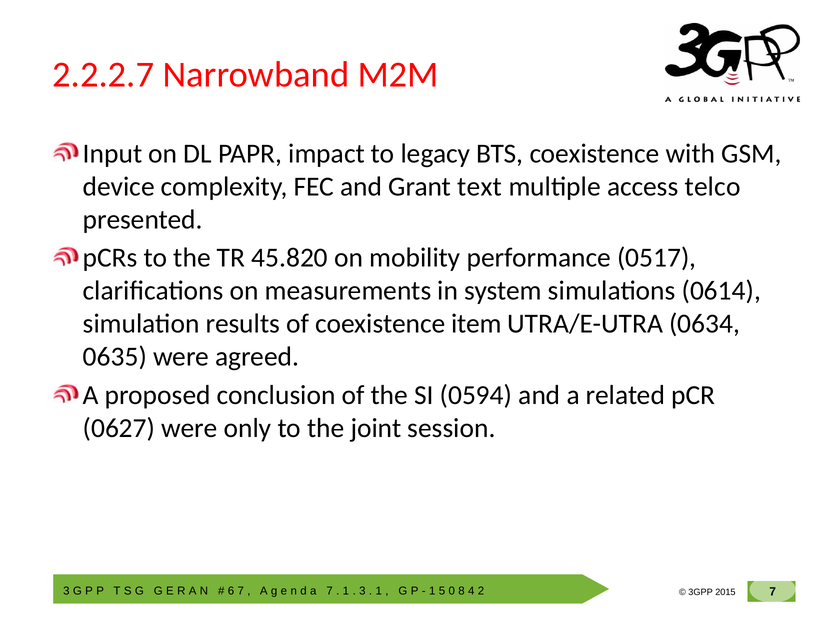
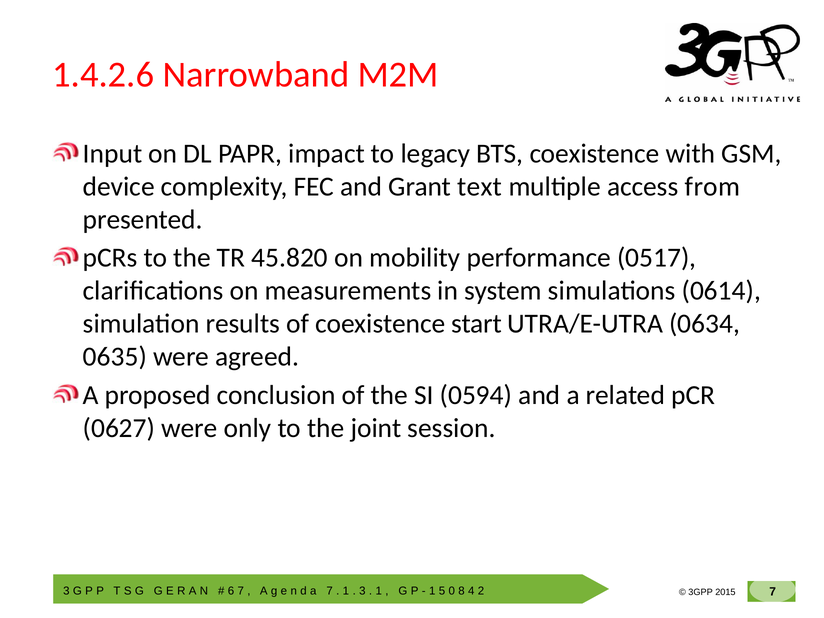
2.2.2.7: 2.2.2.7 -> 1.4.2.6 (103, 75)
telco: telco -> from (713, 187)
item: item -> start (476, 324)
